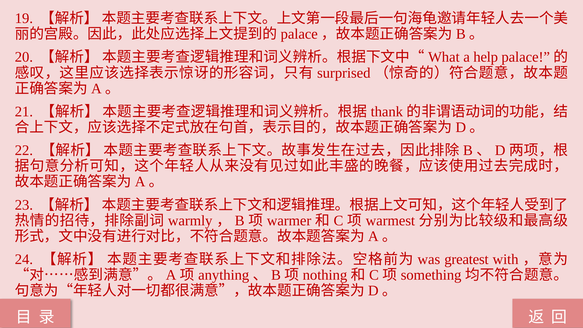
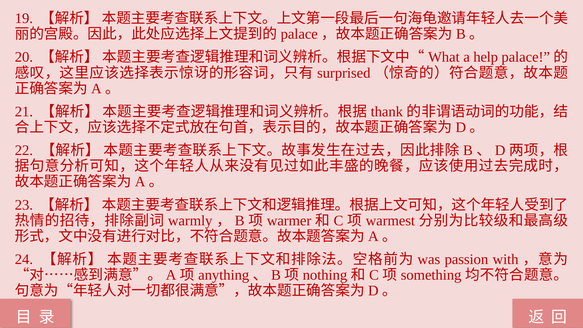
greatest: greatest -> passion (466, 259)
